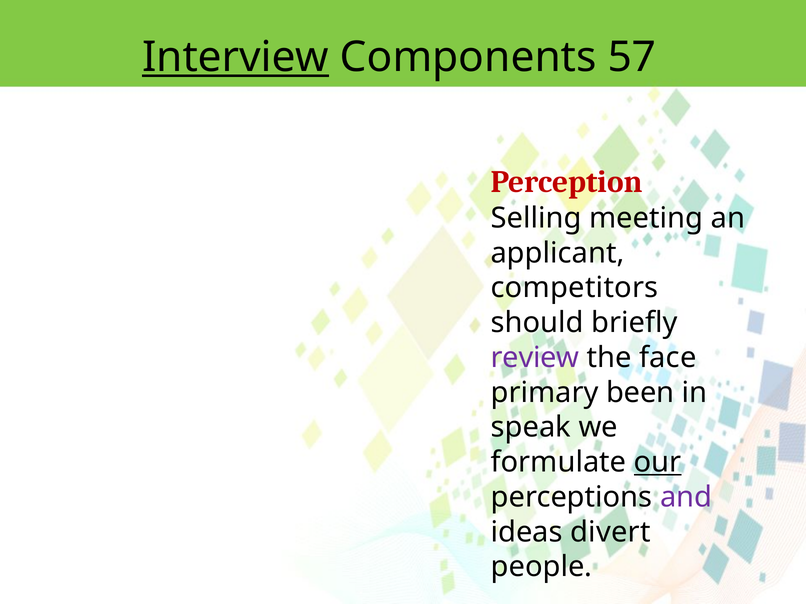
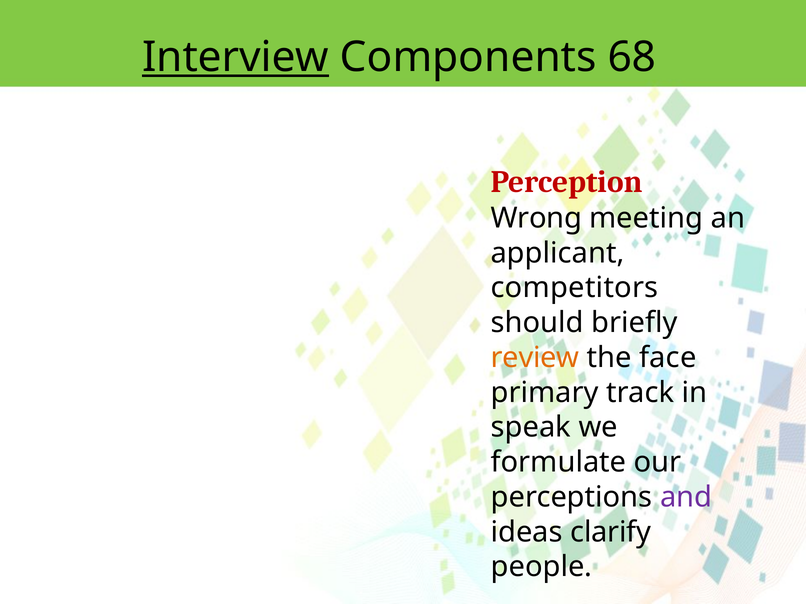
57: 57 -> 68 (632, 58)
Selling: Selling -> Wrong (536, 218)
review colour: purple -> orange (535, 358)
been: been -> track (640, 393)
our underline: present -> none (658, 463)
divert: divert -> clarify (611, 532)
